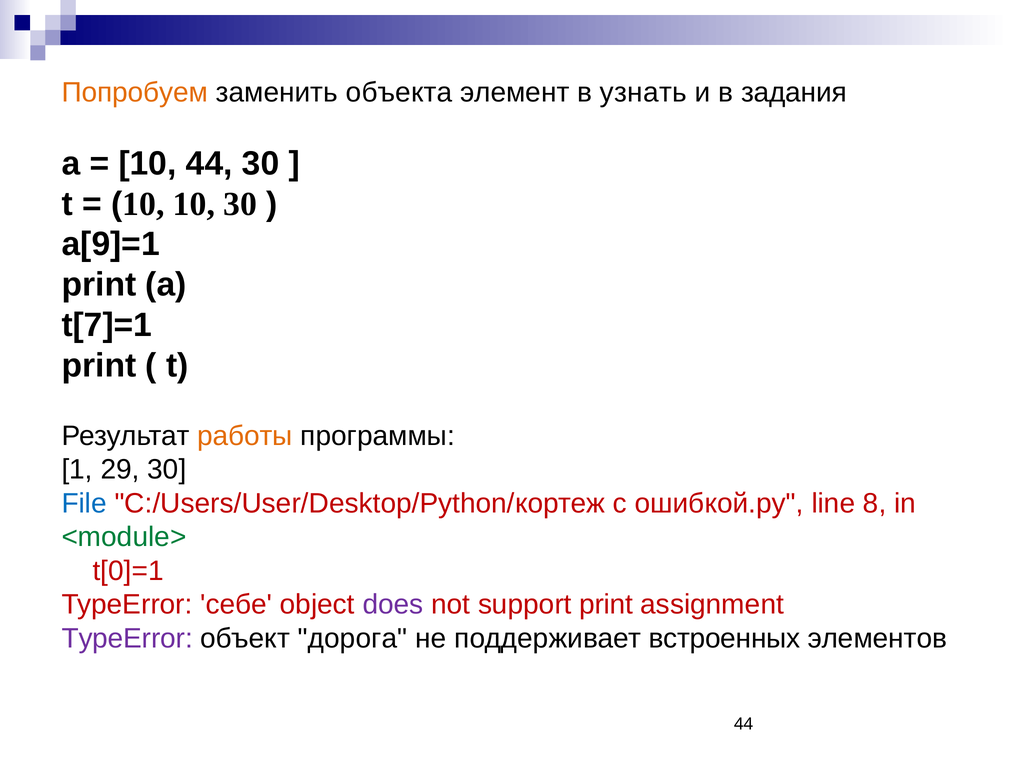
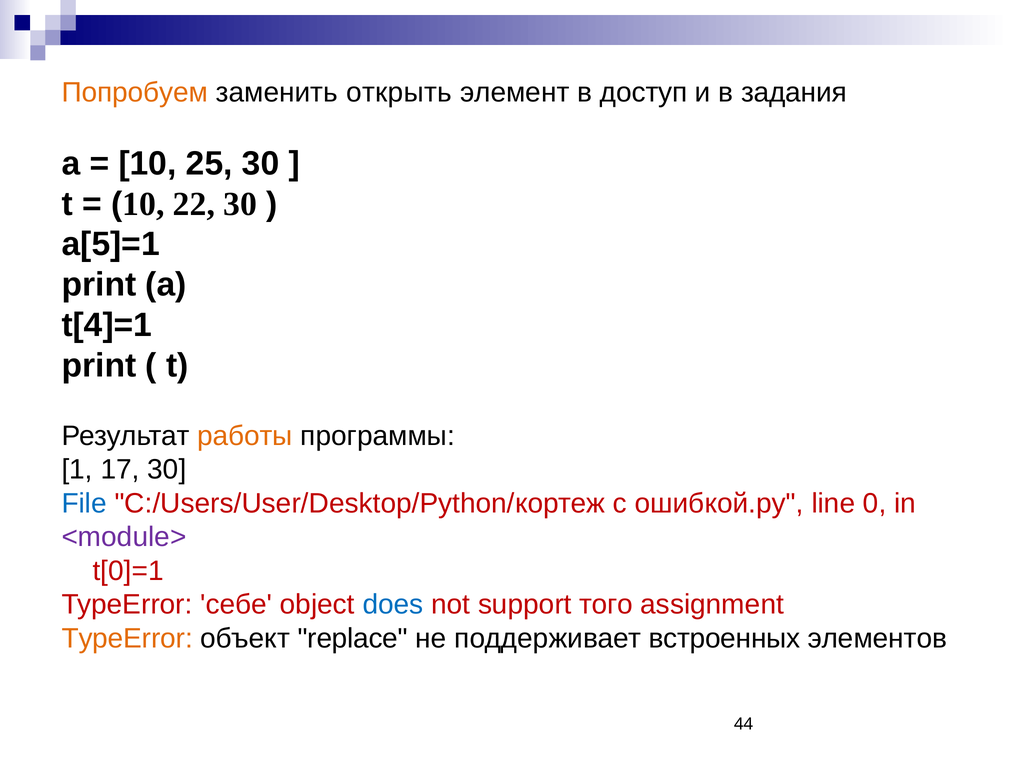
объекта: объекта -> открыть (399, 92)
узнать: узнать -> доступ (644, 92)
10 44: 44 -> 25 (209, 163)
10 10: 10 -> 22 (194, 204)
a[9]=1: a[9]=1 -> a[5]=1 (111, 244)
t[7]=1: t[7]=1 -> t[4]=1 (107, 325)
29: 29 -> 17 (120, 469)
8: 8 -> 0 (875, 503)
<module> colour: green -> purple (124, 537)
does colour: purple -> blue (393, 604)
support print: print -> того (606, 604)
TypeError colour: purple -> orange (127, 638)
дорога: дорога -> replace (353, 638)
